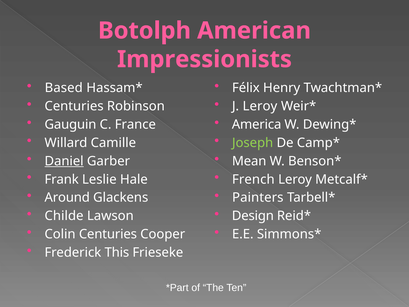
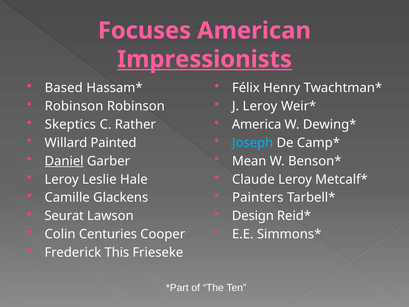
Botolph: Botolph -> Focuses (144, 31)
Impressionists underline: none -> present (204, 59)
Centuries: Centuries -> Robinson (74, 106)
Gauguin: Gauguin -> Skeptics (70, 124)
France: France -> Rather (135, 124)
Camille: Camille -> Painted (113, 143)
Joseph colour: light green -> light blue (253, 143)
Frank: Frank -> Leroy (62, 179)
French: French -> Claude (253, 179)
Around: Around -> Camille (67, 198)
Childe: Childe -> Seurat (64, 216)
